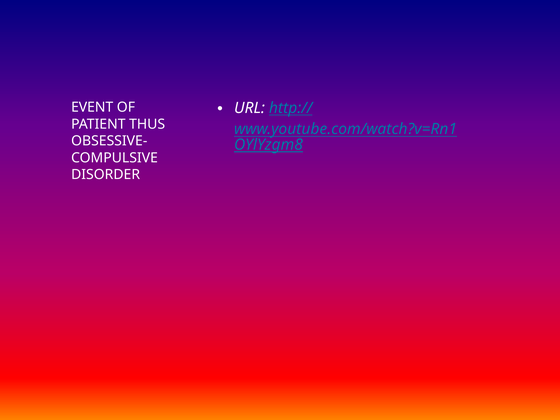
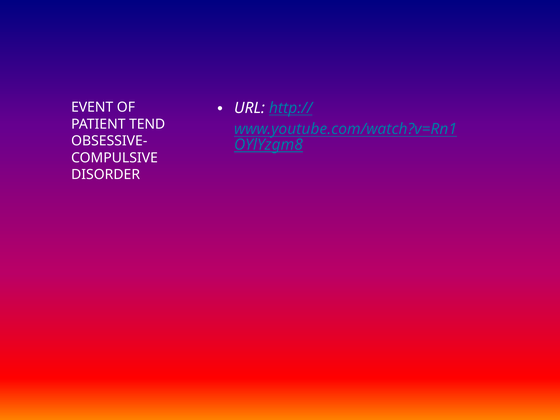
THUS: THUS -> TEND (147, 124)
